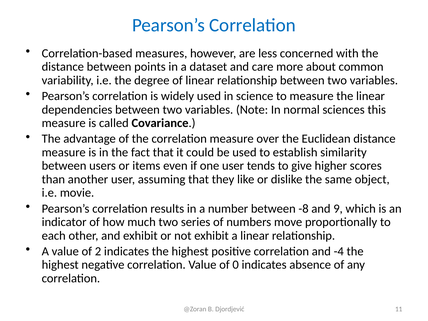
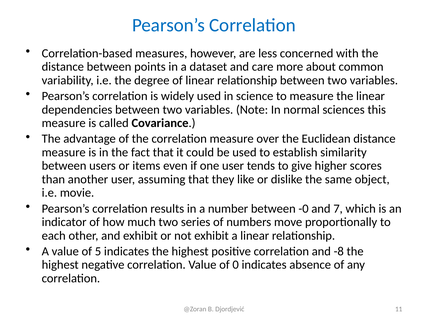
-8: -8 -> -0 (304, 209)
9: 9 -> 7 (338, 209)
2: 2 -> 5 (98, 251)
-4: -4 -> -8 (339, 251)
